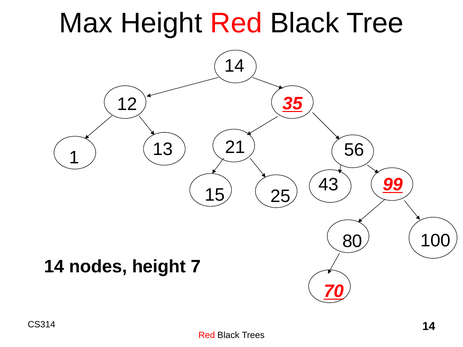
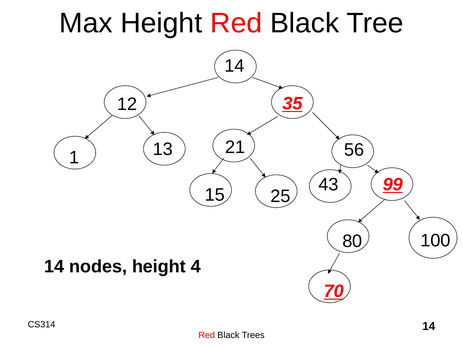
7: 7 -> 4 (196, 267)
